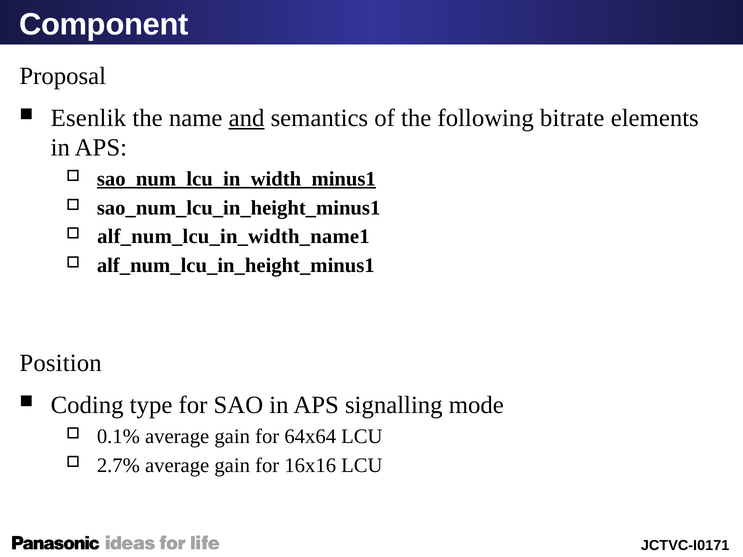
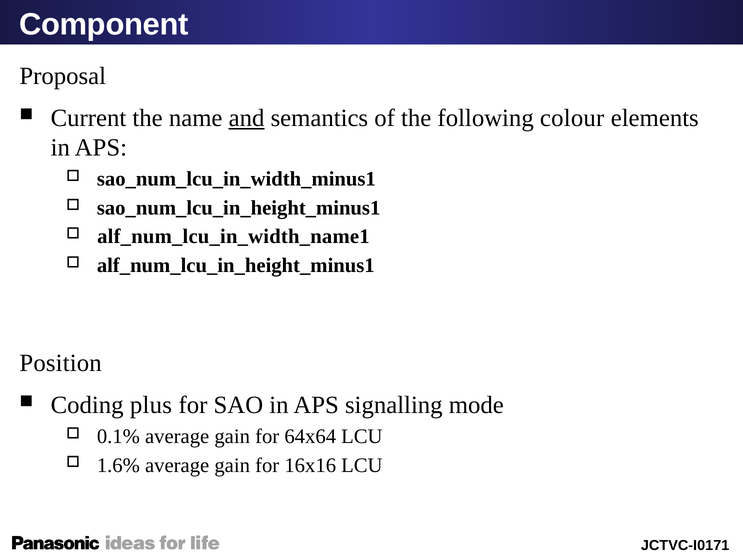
Esenlik: Esenlik -> Current (89, 118)
bitrate: bitrate -> colour (572, 118)
sao_num_lcu_in_width_minus1 underline: present -> none (236, 179)
type: type -> plus (151, 405)
2.7%: 2.7% -> 1.6% (118, 465)
